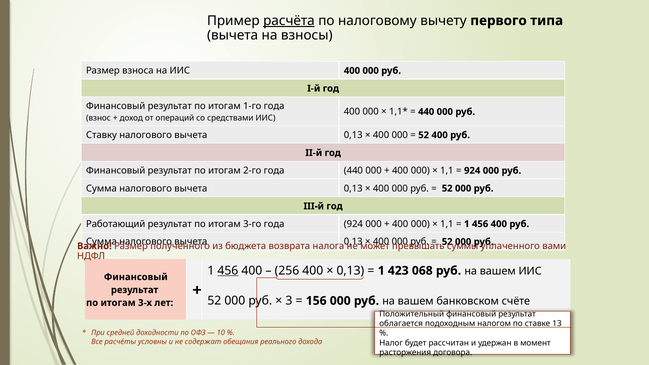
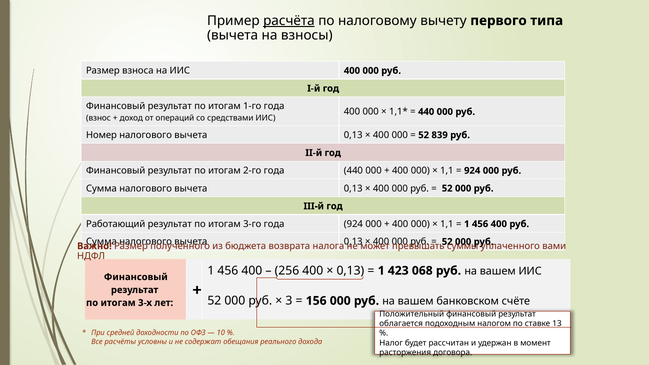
Ставку: Ставку -> Номер (101, 135)
52 400: 400 -> 839 (440, 135)
456 underline: present -> none (228, 271)
